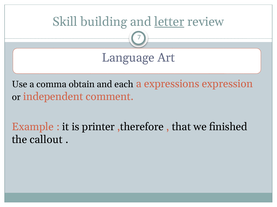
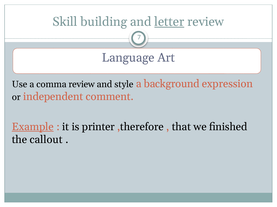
comma obtain: obtain -> review (82, 85)
each: each -> style (124, 85)
expressions: expressions -> background (172, 84)
Example underline: none -> present (33, 127)
